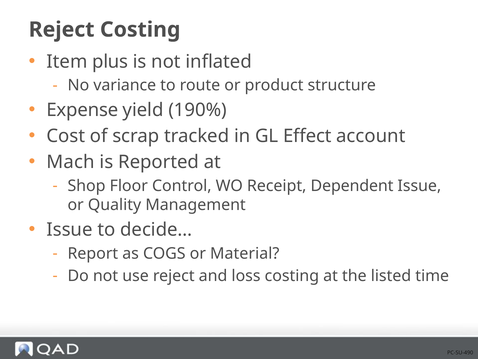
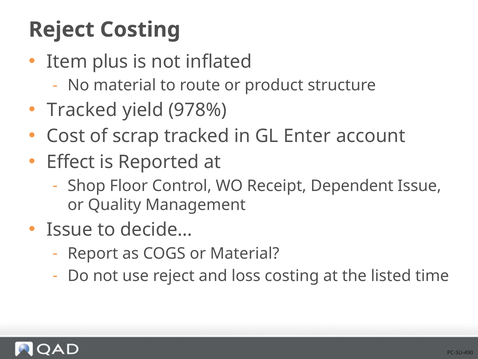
No variance: variance -> material (125, 85)
Expense: Expense -> Tracked (82, 110)
190%: 190% -> 978% (198, 110)
Effect: Effect -> Enter (307, 136)
Mach: Mach -> Effect (71, 162)
